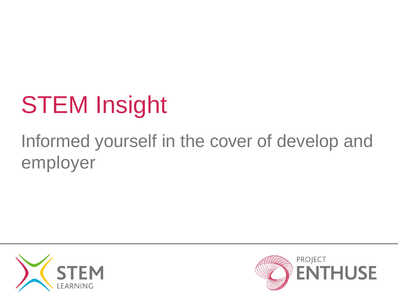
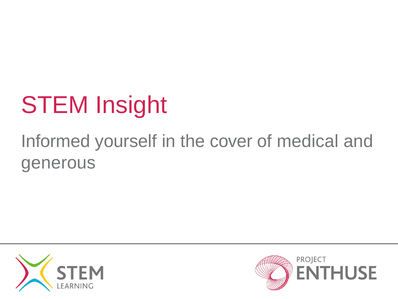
develop: develop -> medical (308, 141)
employer: employer -> generous (58, 162)
